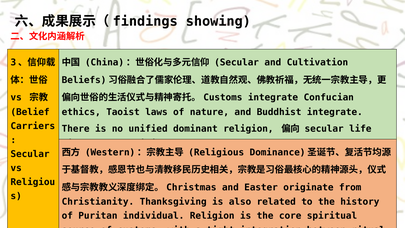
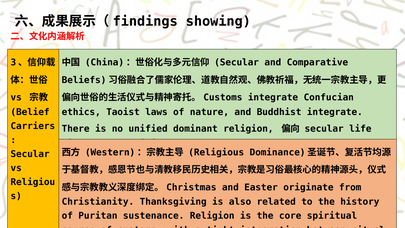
Cultivation: Cultivation -> Comparative (317, 62)
Puritan individual: individual -> sustenance (154, 216)
